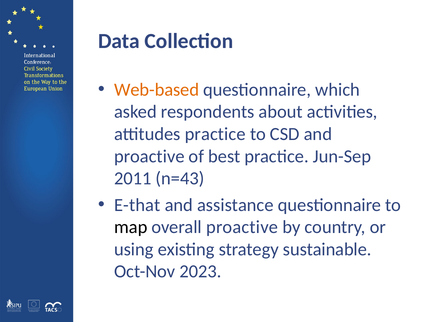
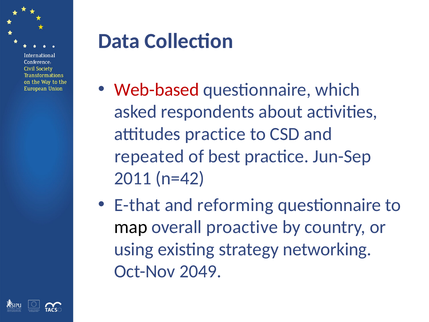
Web-based colour: orange -> red (157, 90)
proactive: proactive -> repeated (149, 156)
n=43: n=43 -> n=42 (180, 178)
assistance: assistance -> reforming (235, 205)
sustainable: sustainable -> networking (327, 249)
2023: 2023 -> 2049 (200, 271)
